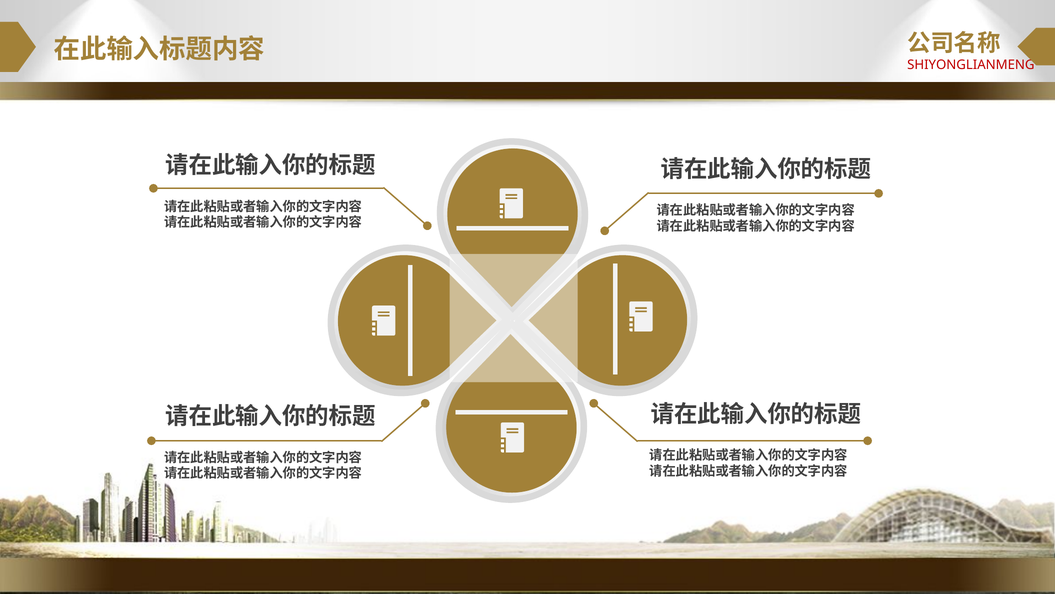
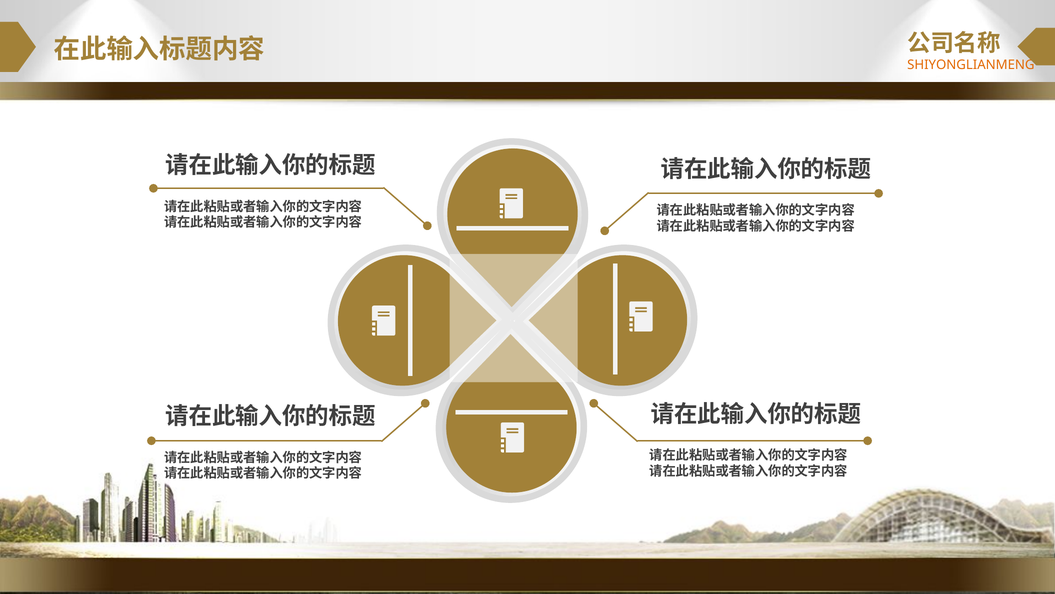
SHIYONGLIANMENG colour: red -> orange (971, 65)
